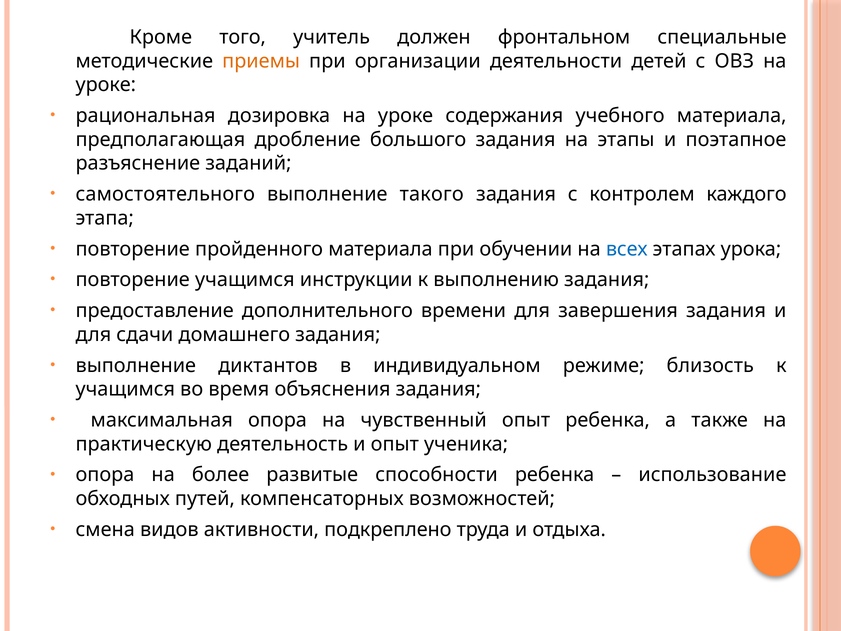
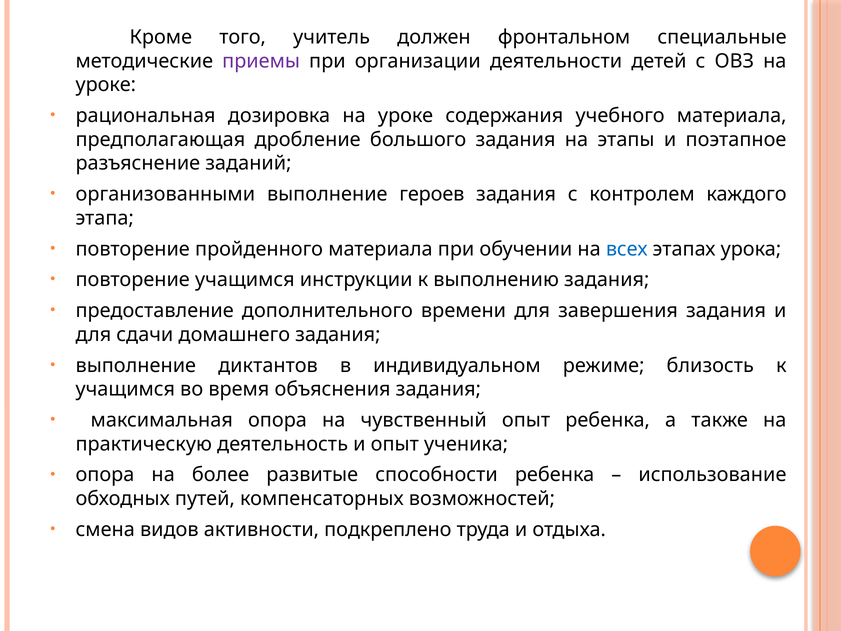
приемы colour: orange -> purple (261, 61)
самостоятельного: самостоятельного -> организованными (165, 194)
такого: такого -> героев (432, 194)
